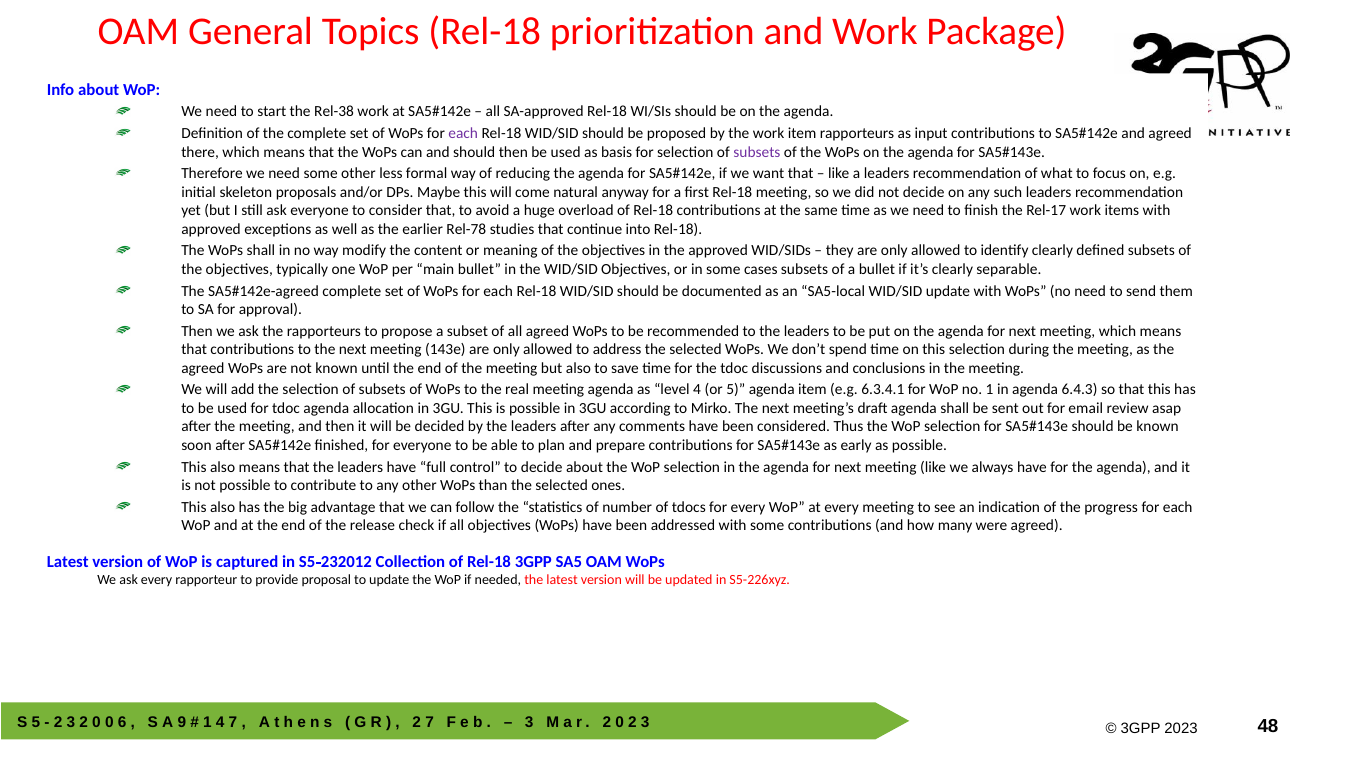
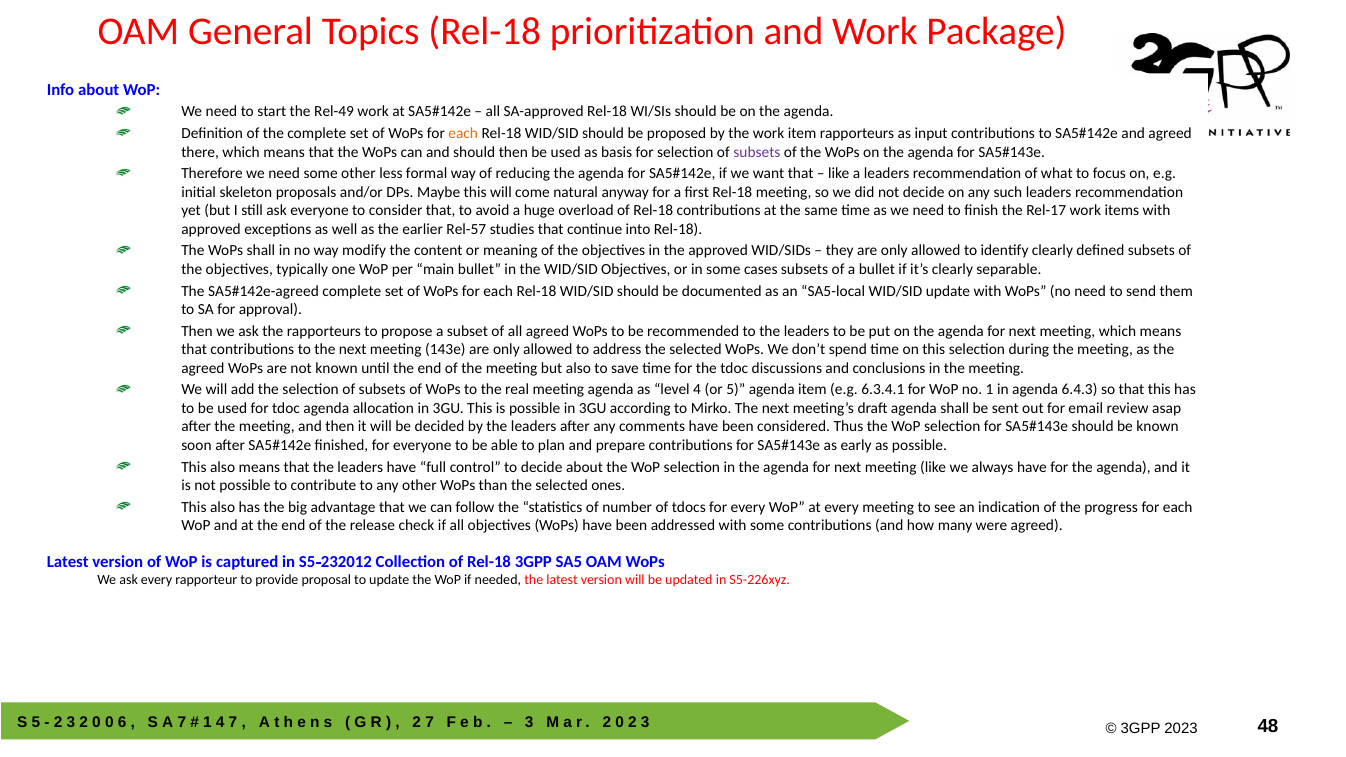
Rel-38: Rel-38 -> Rel-49 (334, 112)
each colour: purple -> orange (463, 134)
Rel-78: Rel-78 -> Rel-57 (466, 229)
A 9: 9 -> 7 (182, 723)
